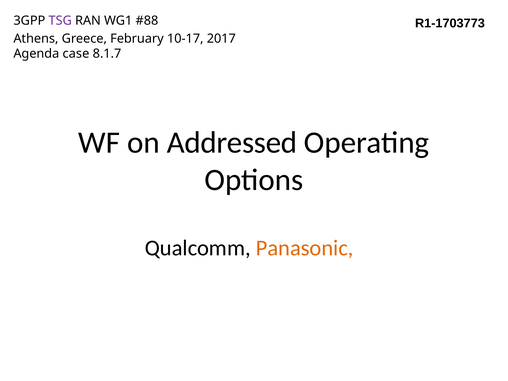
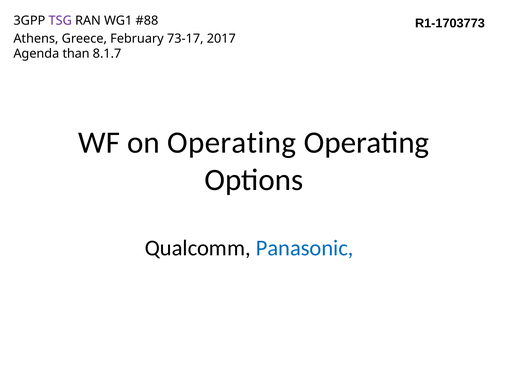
10-17: 10-17 -> 73-17 (185, 38)
case: case -> than (76, 54)
on Addressed: Addressed -> Operating (232, 143)
Panasonic colour: orange -> blue (305, 248)
